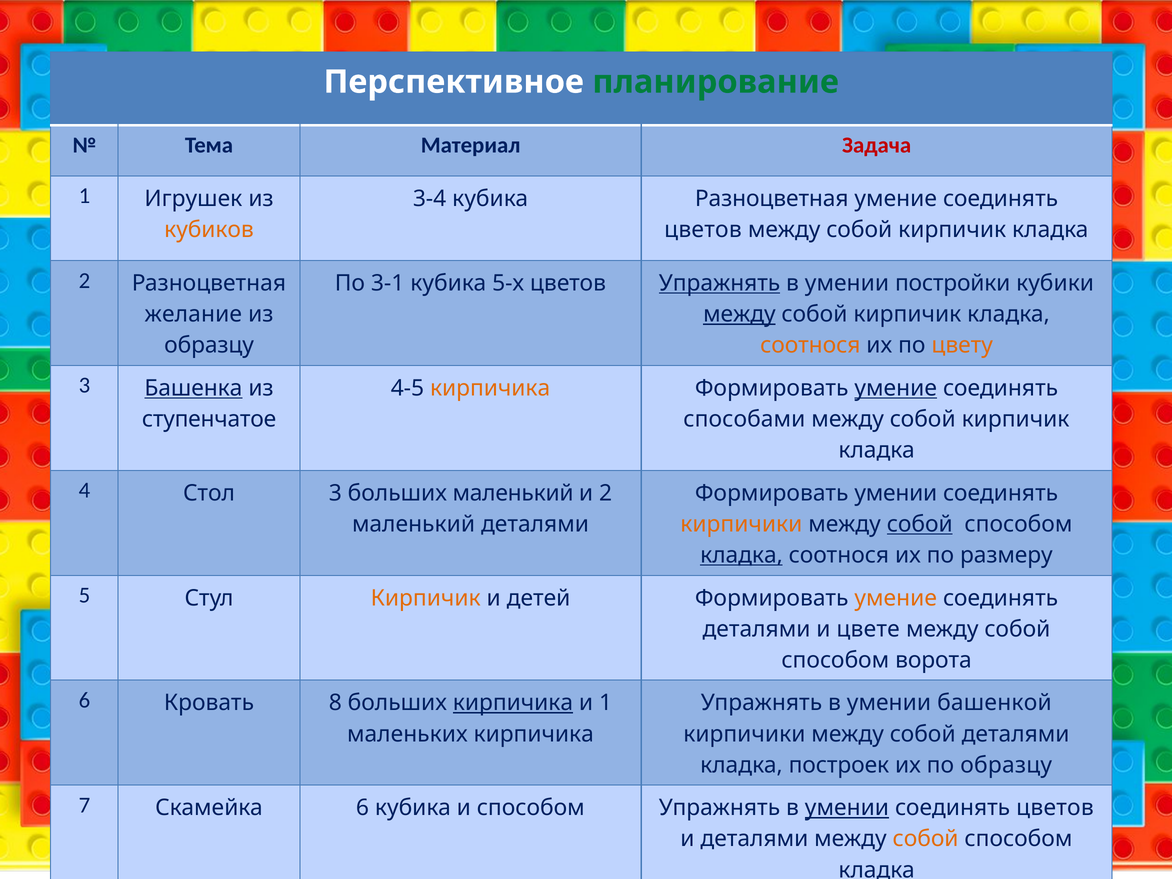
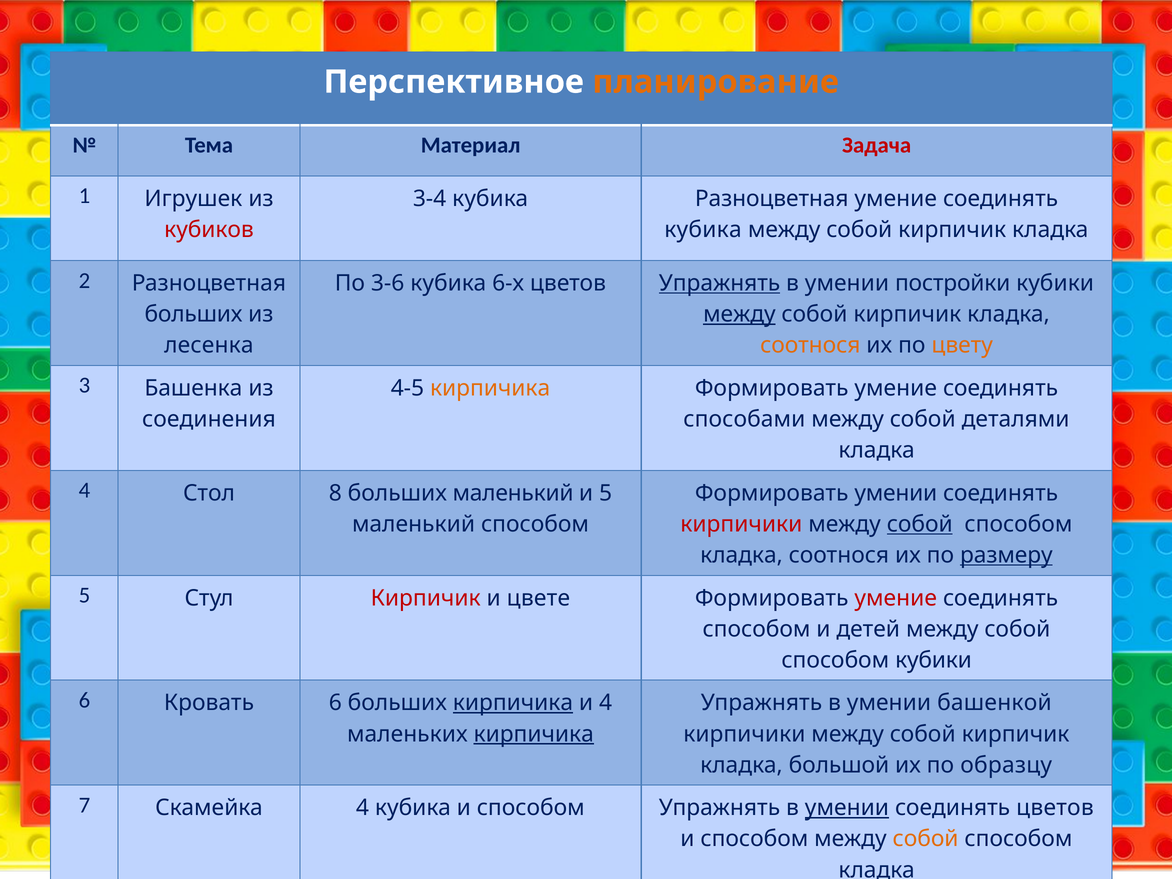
планирование colour: green -> orange (716, 82)
кубиков colour: orange -> red (209, 230)
цветов: цветов -> кубика (703, 230)
3-1: 3-1 -> 3-6 (388, 283)
5-х: 5-х -> 6-х (508, 283)
желание: желание -> больших (193, 314)
образцу: образцу -> лесенка (209, 345)
Башенка underline: present -> none (193, 388)
умение underline: present -> none (896, 388)
ступенчатое: ступенчатое -> соединения (209, 419)
кирпичик: кирпичик -> деталями (1016, 419)
Стол 3: 3 -> 8 (335, 493)
и 2: 2 -> 5 (606, 493)
маленький деталями: деталями -> способом (535, 524)
кирпичики colour: orange -> red (741, 524)
кладка underline: present -> none (741, 555)
размеру underline: none -> present (1006, 555)
Кирпичик colour: orange -> red (426, 598)
детей: детей -> цвете (538, 598)
умение colour: orange -> red (896, 598)
деталями: деталями -> способом (756, 629)
цвете: цвете -> детей (868, 629)
способом ворота: ворота -> кубики (933, 660)
Кровать 8: 8 -> 6 (335, 703)
и 1: 1 -> 4 (606, 703)
кирпичика underline: none -> present (534, 734)
кирпичики между собой деталями: деталями -> кирпичик (1016, 734)
построек: построек -> большой (839, 765)
Скамейка 6: 6 -> 4 (363, 808)
деталями: деталями -> способом (754, 839)
